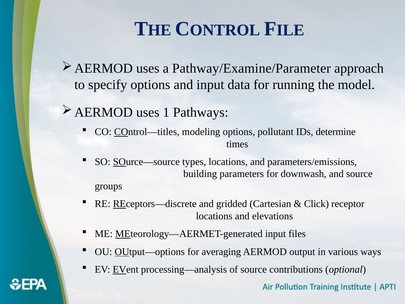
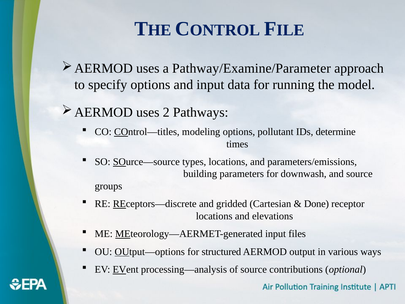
1: 1 -> 2 (166, 112)
Click: Click -> Done (316, 204)
averaging: averaging -> structured (221, 251)
